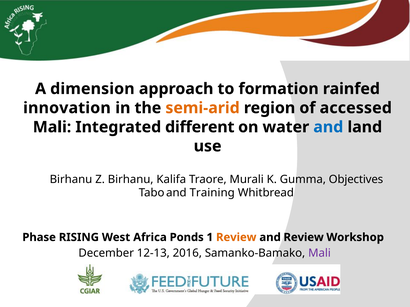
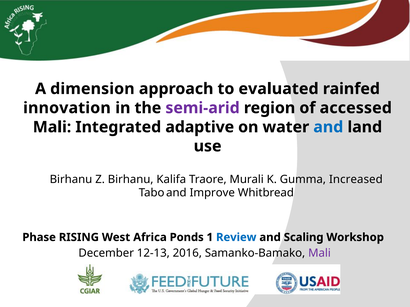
formation: formation -> evaluated (279, 89)
semi-arid colour: orange -> purple (203, 108)
different: different -> adaptive (200, 127)
Objectives: Objectives -> Increased (356, 180)
Training: Training -> Improve (212, 193)
Review colour: orange -> blue (236, 238)
and Review: Review -> Scaling (304, 238)
